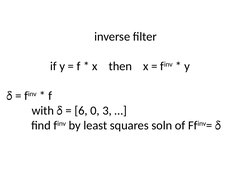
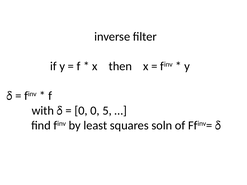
6: 6 -> 0 (81, 111)
3: 3 -> 5 (107, 111)
